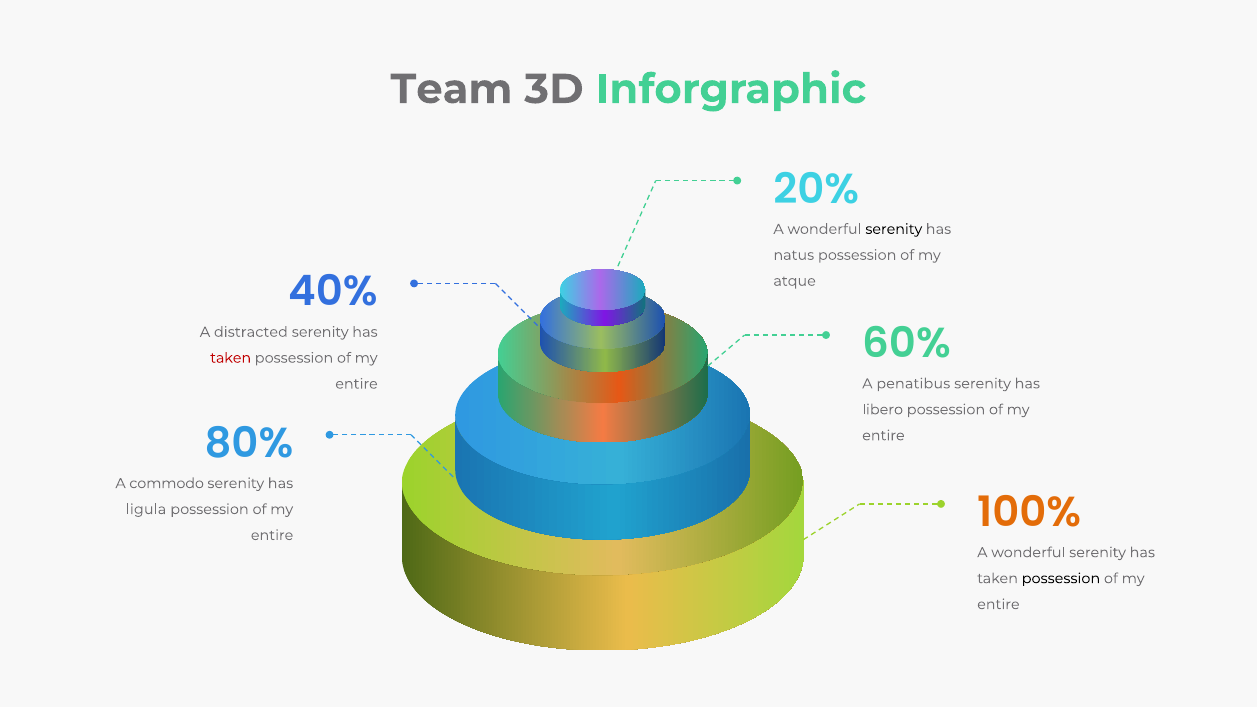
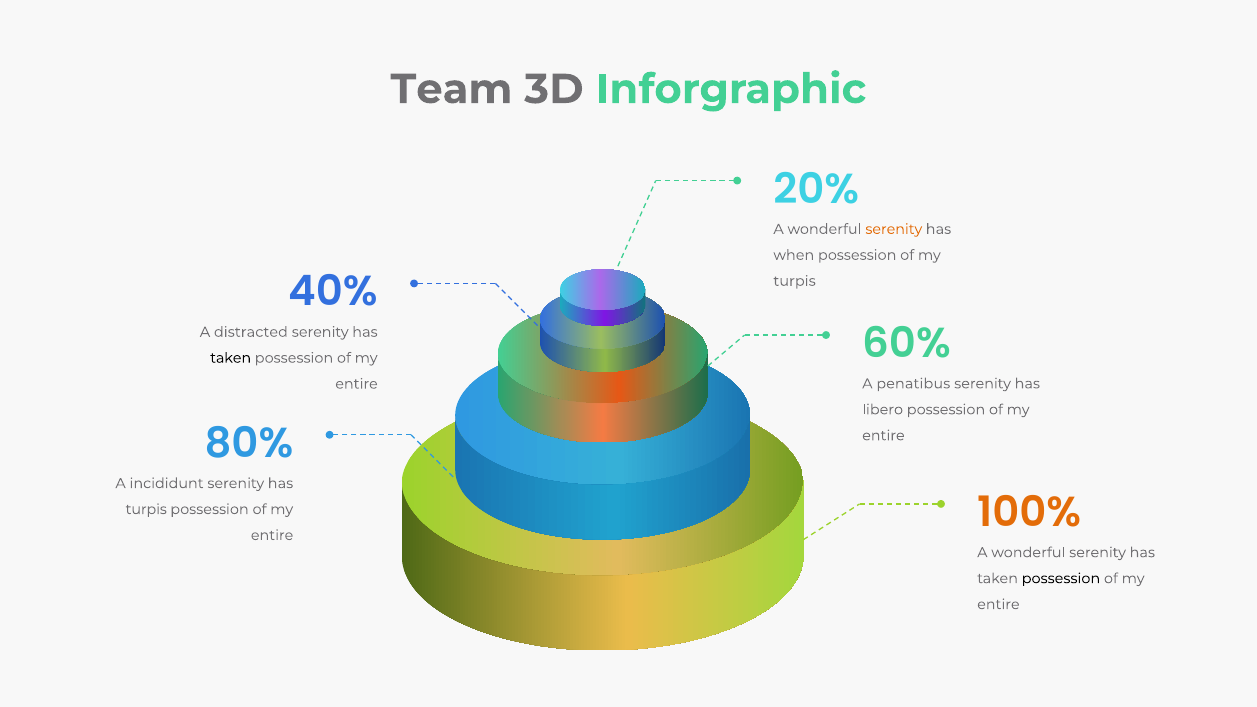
serenity colour: black -> orange (894, 229)
natus: natus -> when (794, 255)
atque: atque -> turpis (795, 281)
taken colour: red -> black (231, 358)
commodo: commodo -> incididunt (167, 483)
ligula: ligula -> turpis (146, 509)
